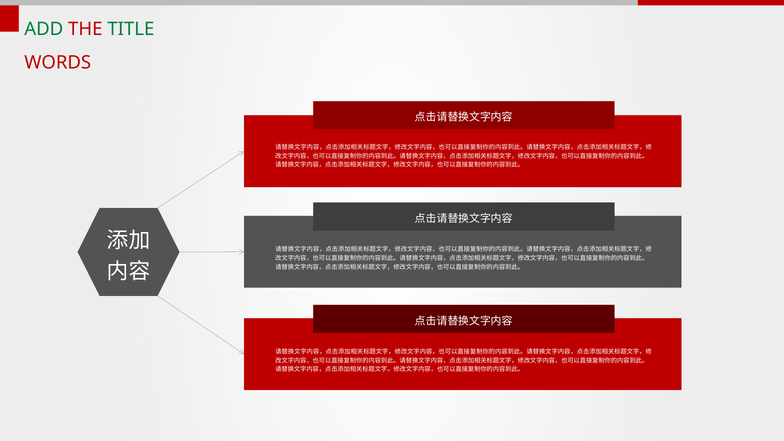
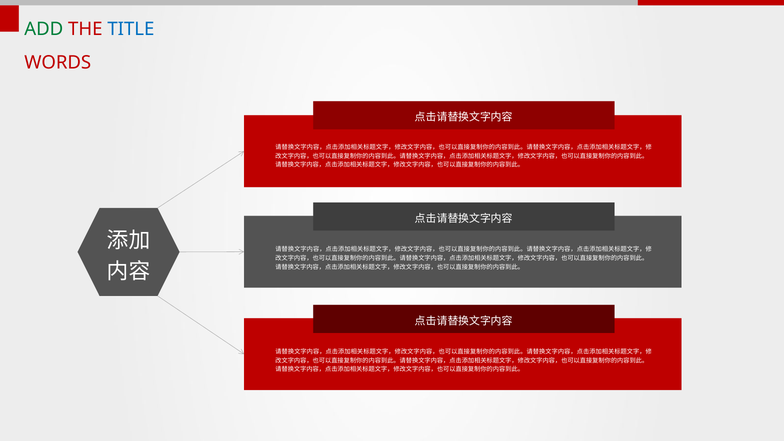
TITLE colour: green -> blue (131, 29)
